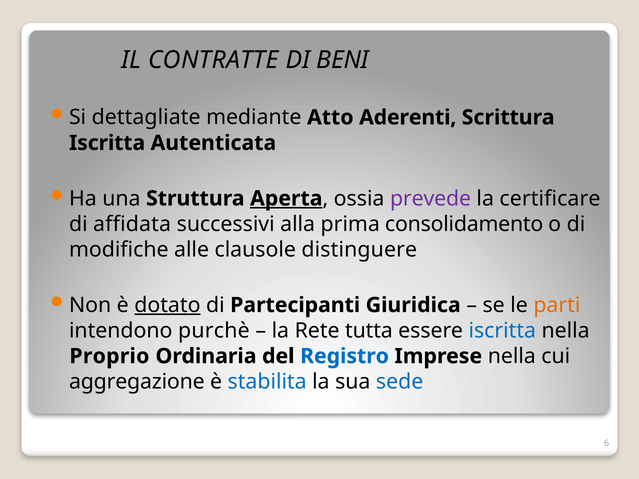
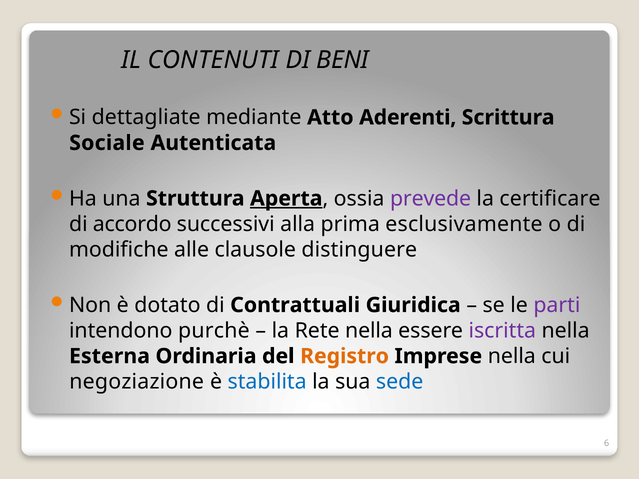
CONTRATTE: CONTRATTE -> CONTENUTI (213, 60)
Iscritta: Iscritta -> Sociale (107, 143)
affidata: affidata -> accordo (132, 224)
consolidamento: consolidamento -> esclusivamente (464, 224)
dotato underline: present -> none (167, 305)
Partecipanti: Partecipanti -> Contrattuali (295, 305)
parti colour: orange -> purple (557, 305)
Rete tutta: tutta -> nella (369, 331)
iscritta colour: blue -> purple (502, 331)
Proprio: Proprio -> Esterna (110, 356)
Registro colour: blue -> orange (345, 356)
aggregazione: aggregazione -> negoziazione (137, 382)
